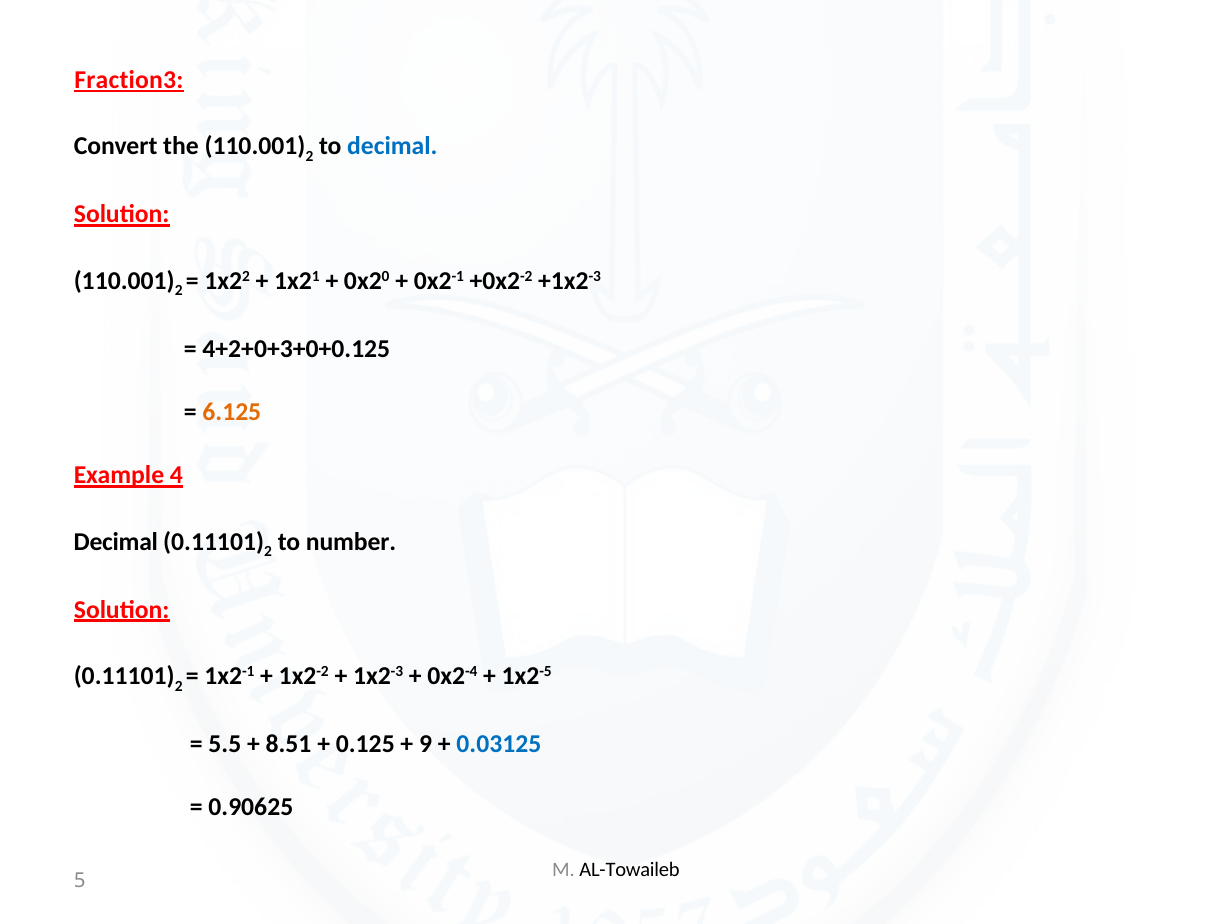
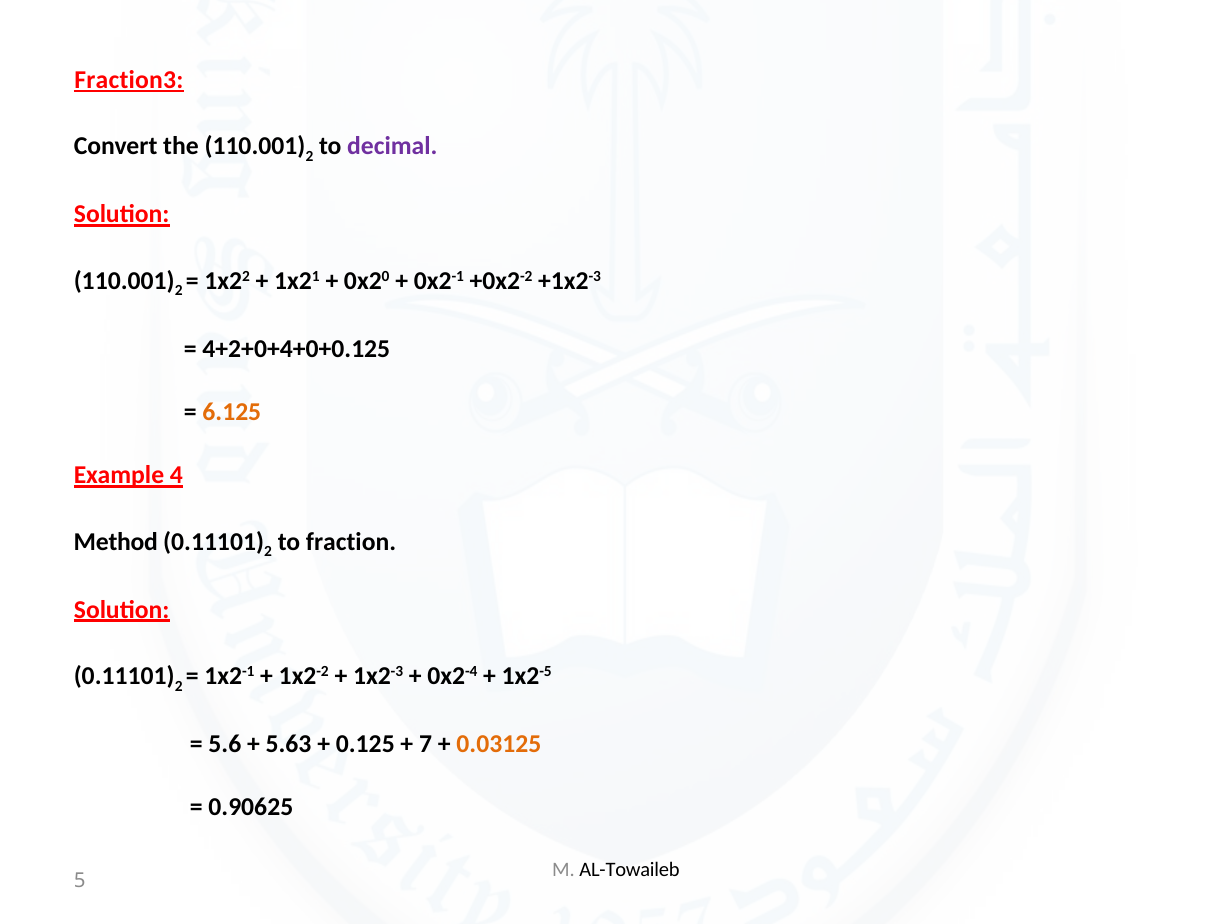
decimal colour: blue -> purple (392, 147)
4+2+0+3+0+0.125: 4+2+0+3+0+0.125 -> 4+2+0+4+0+0.125 (296, 349)
Decimal: Decimal -> Method (116, 542)
number: number -> fraction (351, 542)
5.5: 5.5 -> 5.6 (225, 744)
8.51: 8.51 -> 5.63 (289, 744)
9: 9 -> 7 (426, 744)
0.03125 colour: blue -> orange (499, 744)
